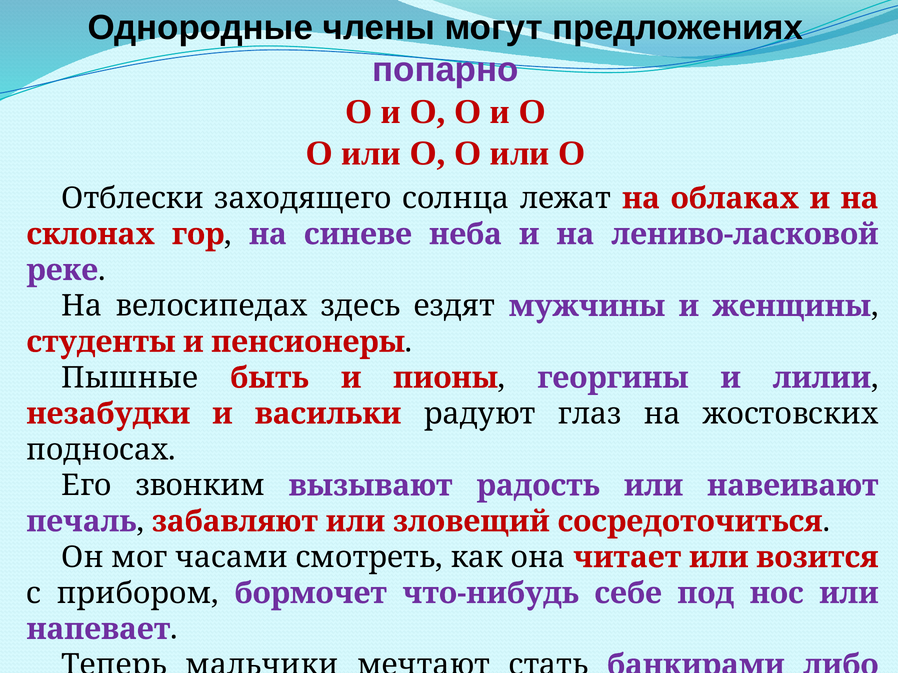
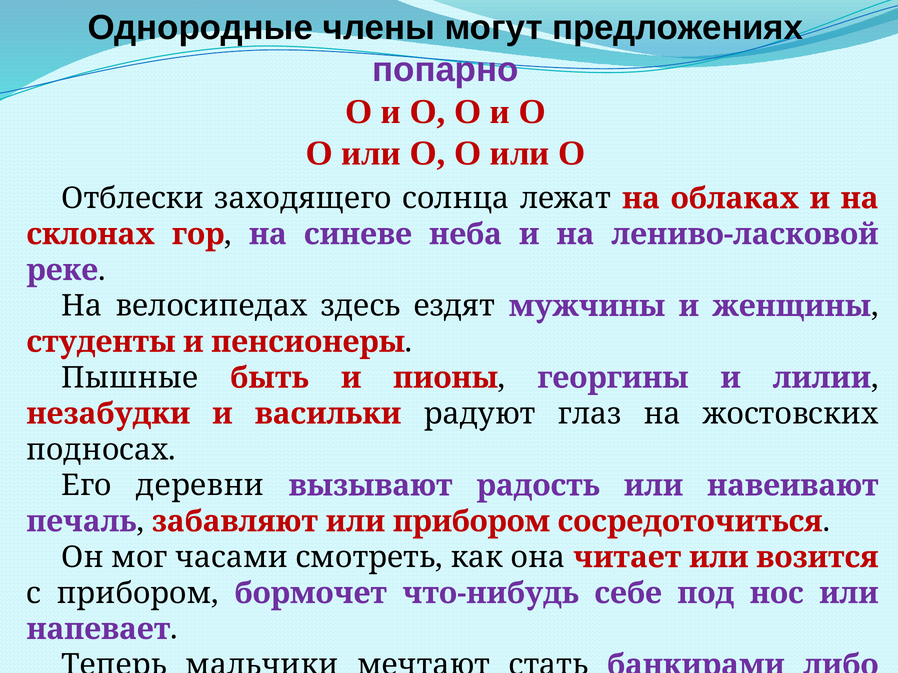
звонким: звонким -> деревни (200, 486)
или зловещий: зловещий -> прибором (471, 522)
